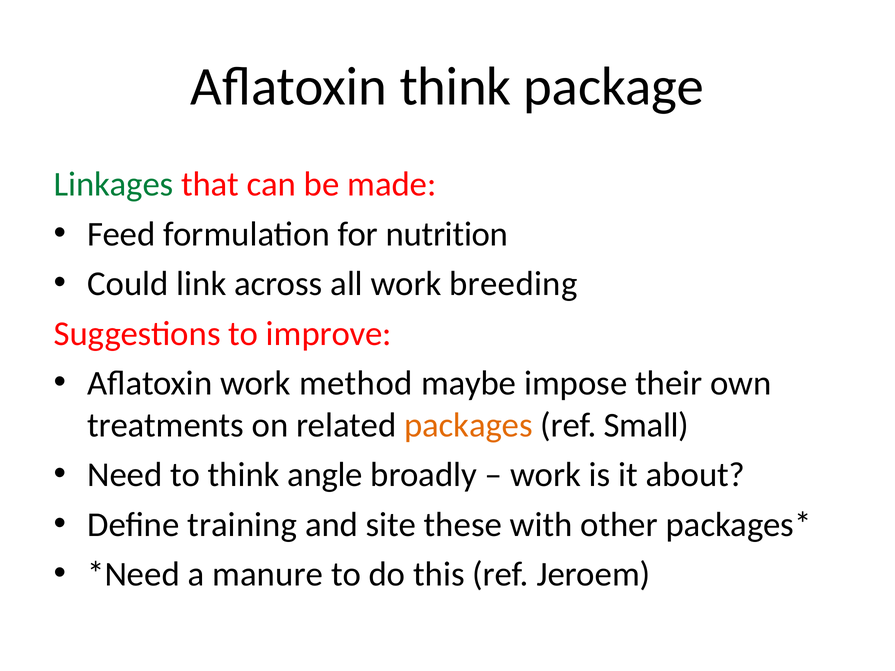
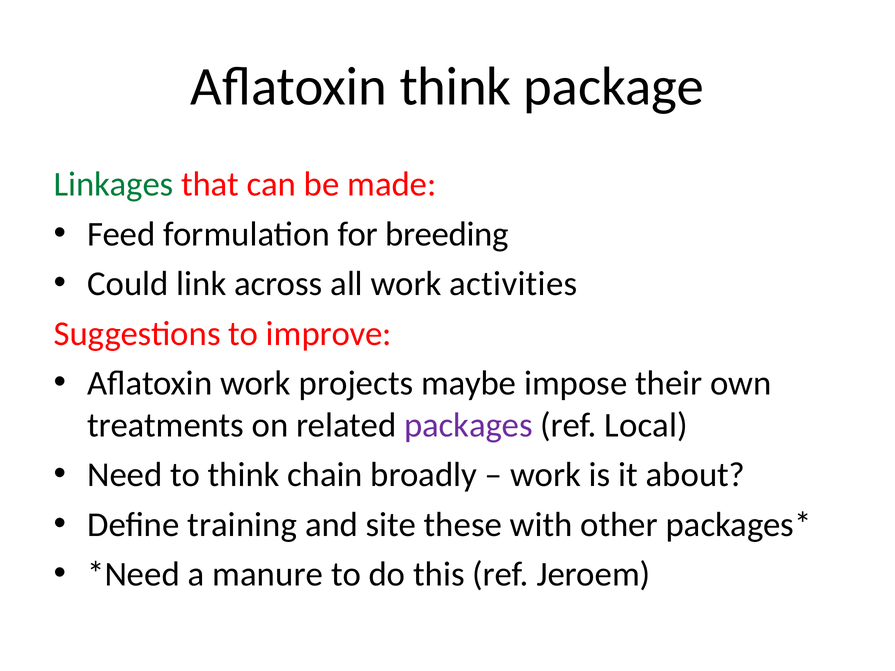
nutrition: nutrition -> breeding (447, 234)
breeding: breeding -> activities (513, 284)
method: method -> projects (356, 383)
packages colour: orange -> purple (468, 425)
Small: Small -> Local (646, 425)
angle: angle -> chain (325, 475)
